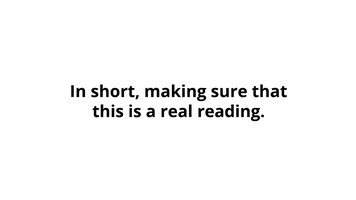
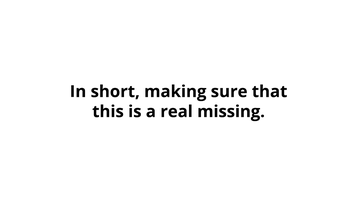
reading: reading -> missing (231, 112)
